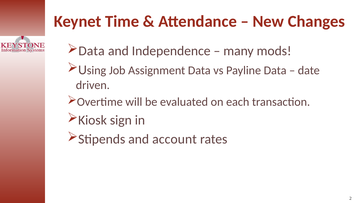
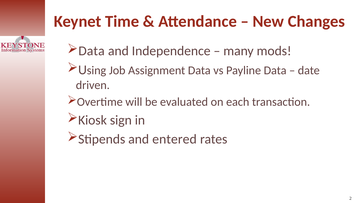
account: account -> entered (174, 139)
